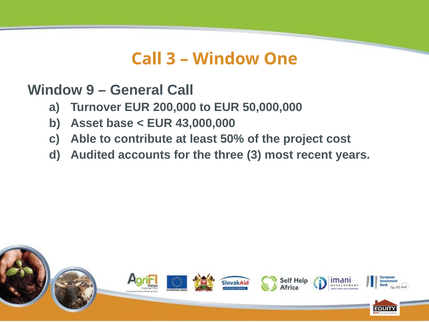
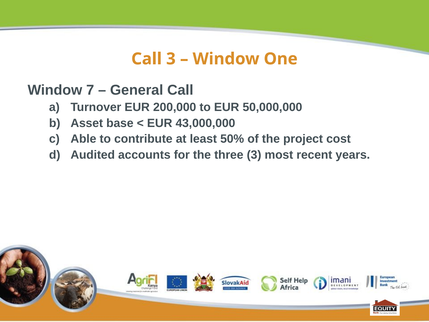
9: 9 -> 7 (90, 90)
